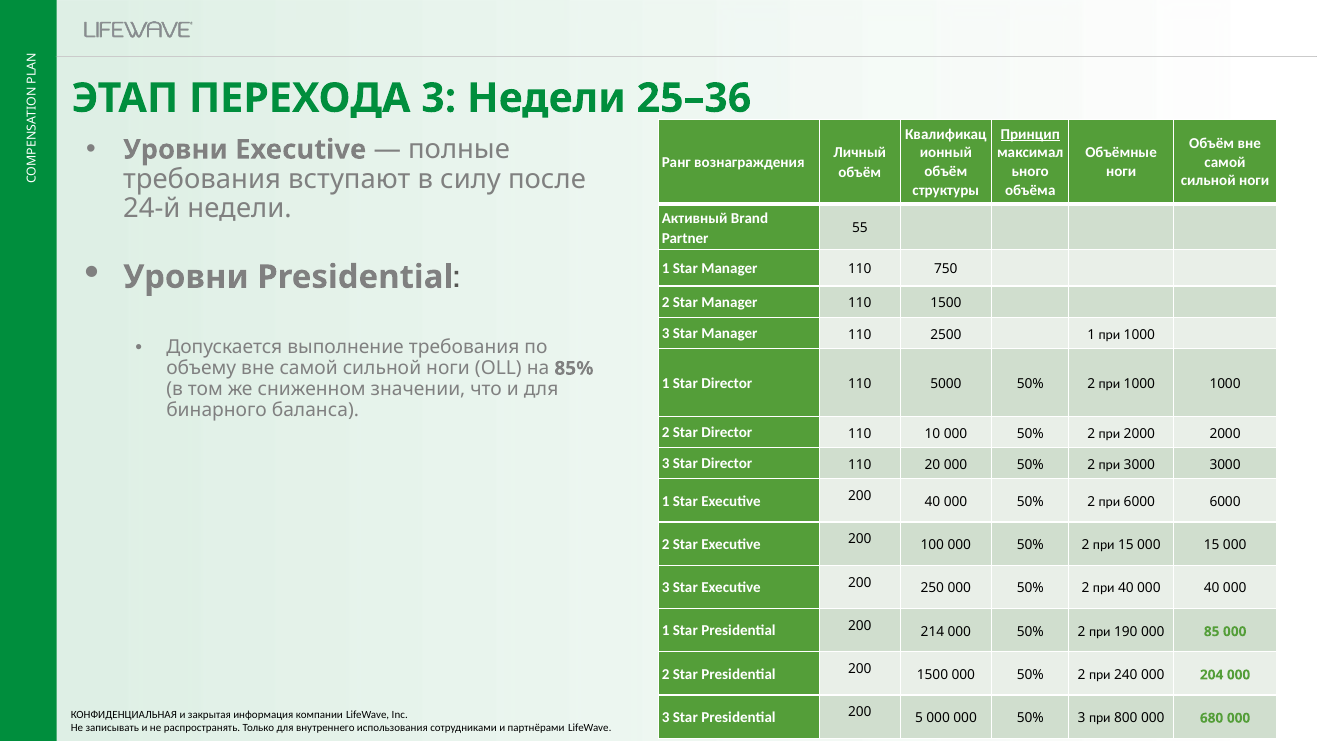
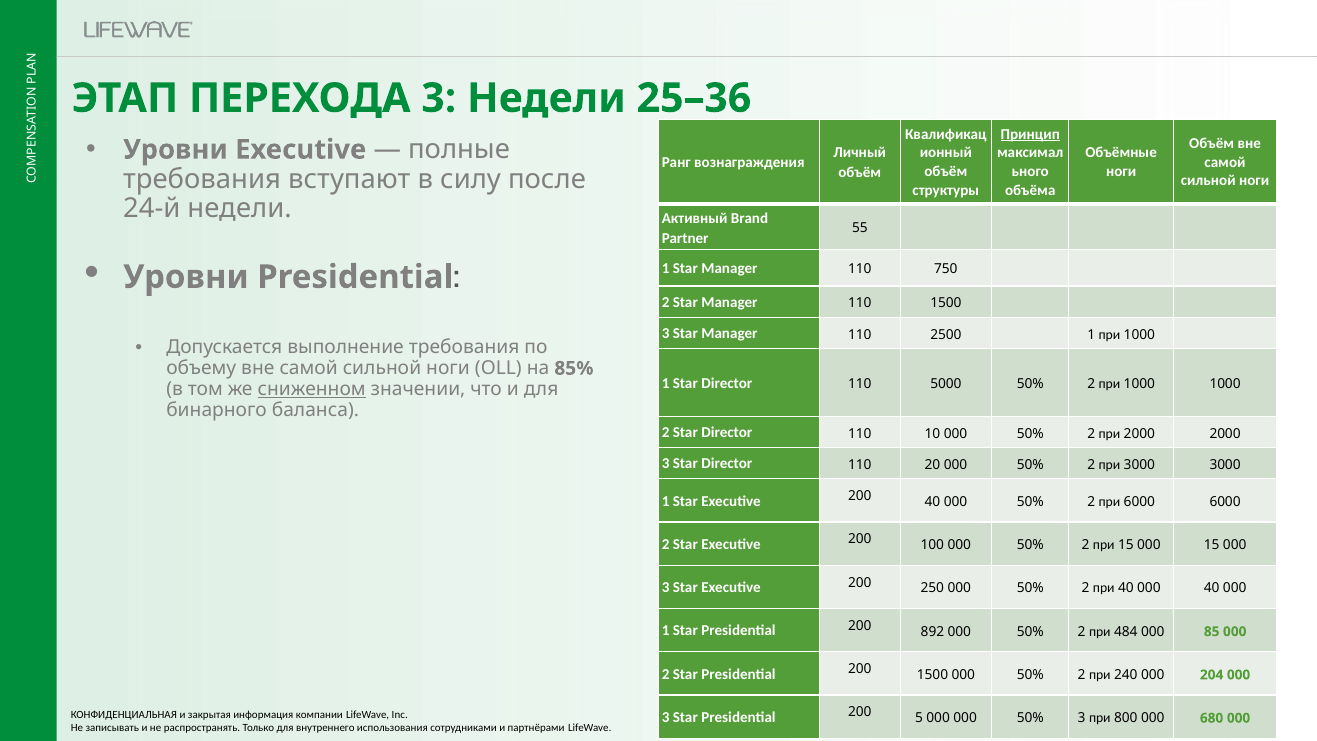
сниженном underline: none -> present (312, 389)
214: 214 -> 892 (932, 631)
190: 190 -> 484 (1126, 631)
